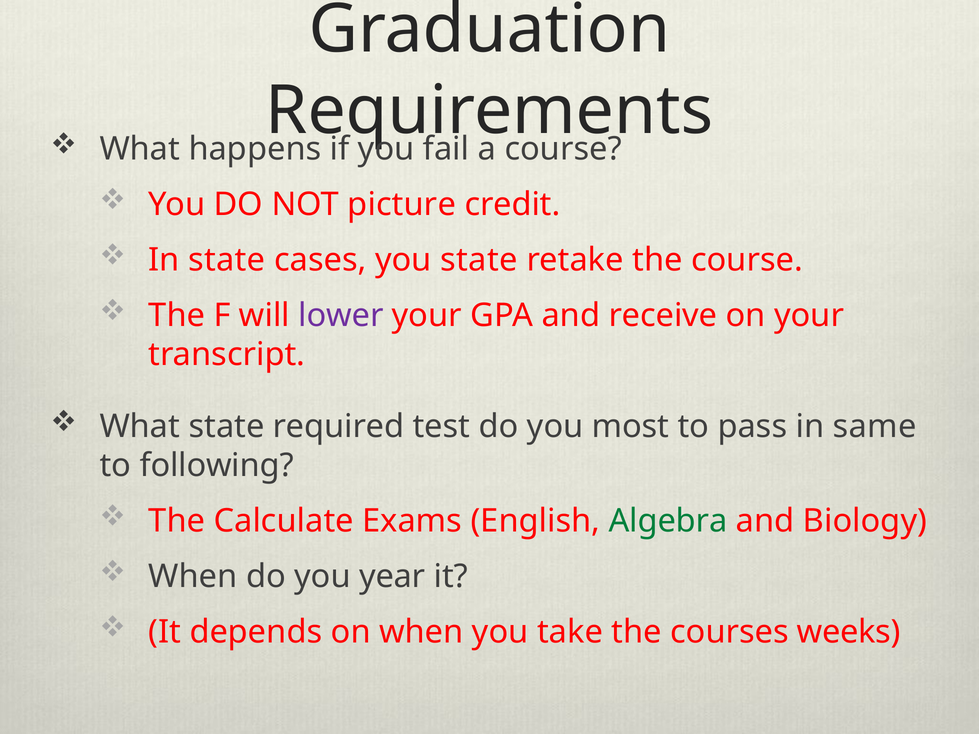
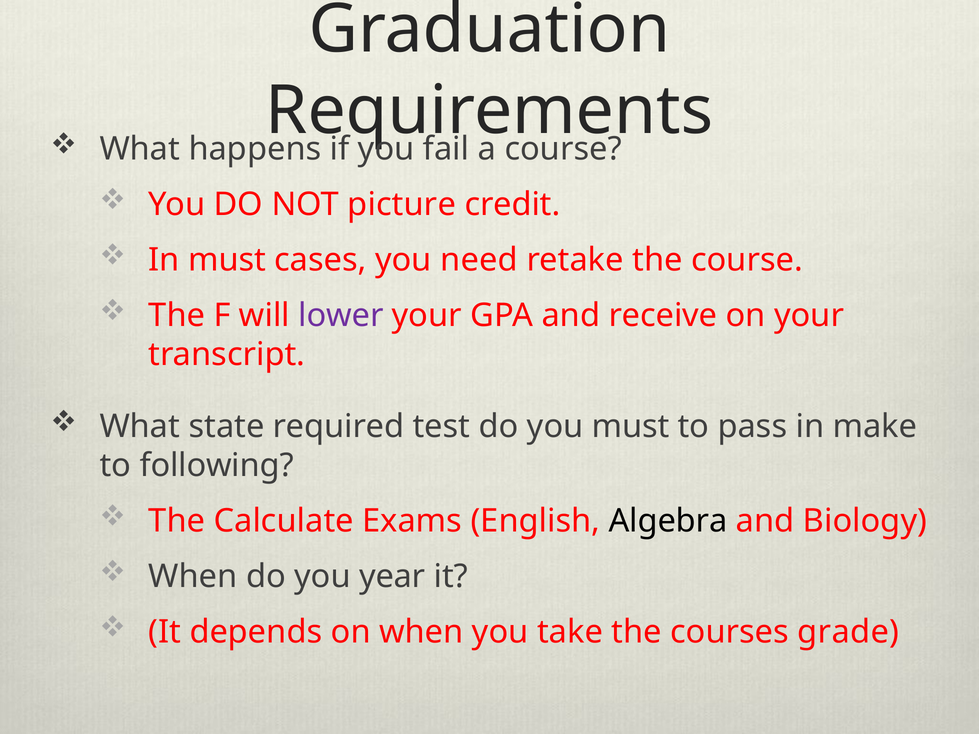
In state: state -> must (227, 260)
you state: state -> need (479, 260)
you most: most -> must (631, 427)
same: same -> make (875, 427)
Algebra colour: green -> black (668, 521)
weeks: weeks -> grade (848, 632)
